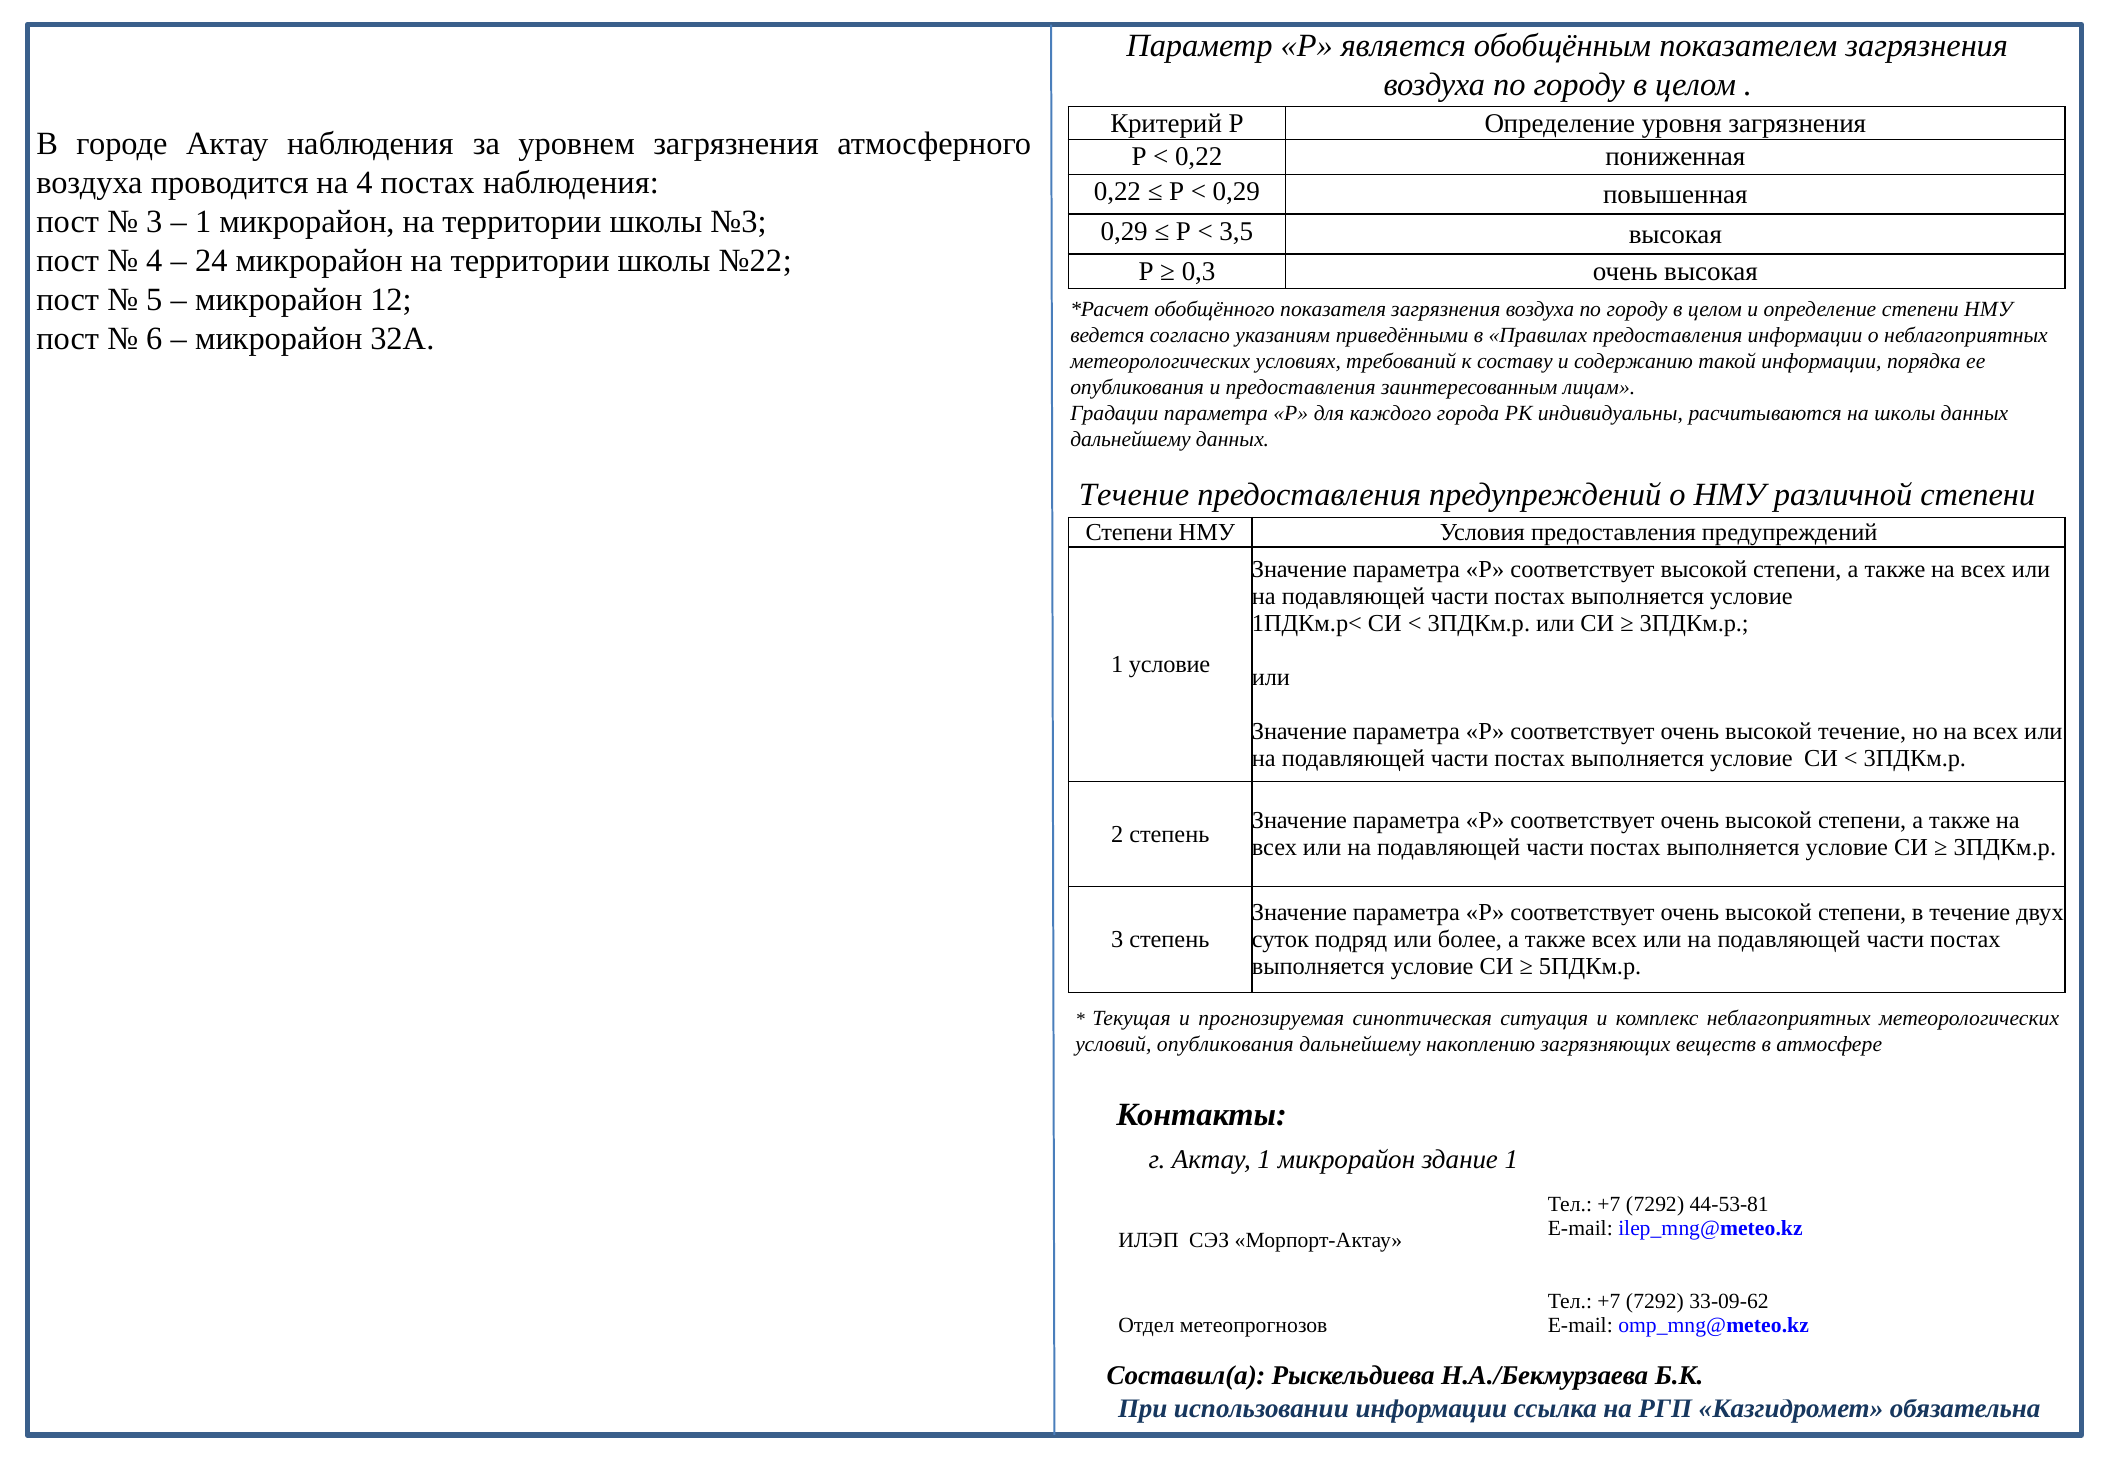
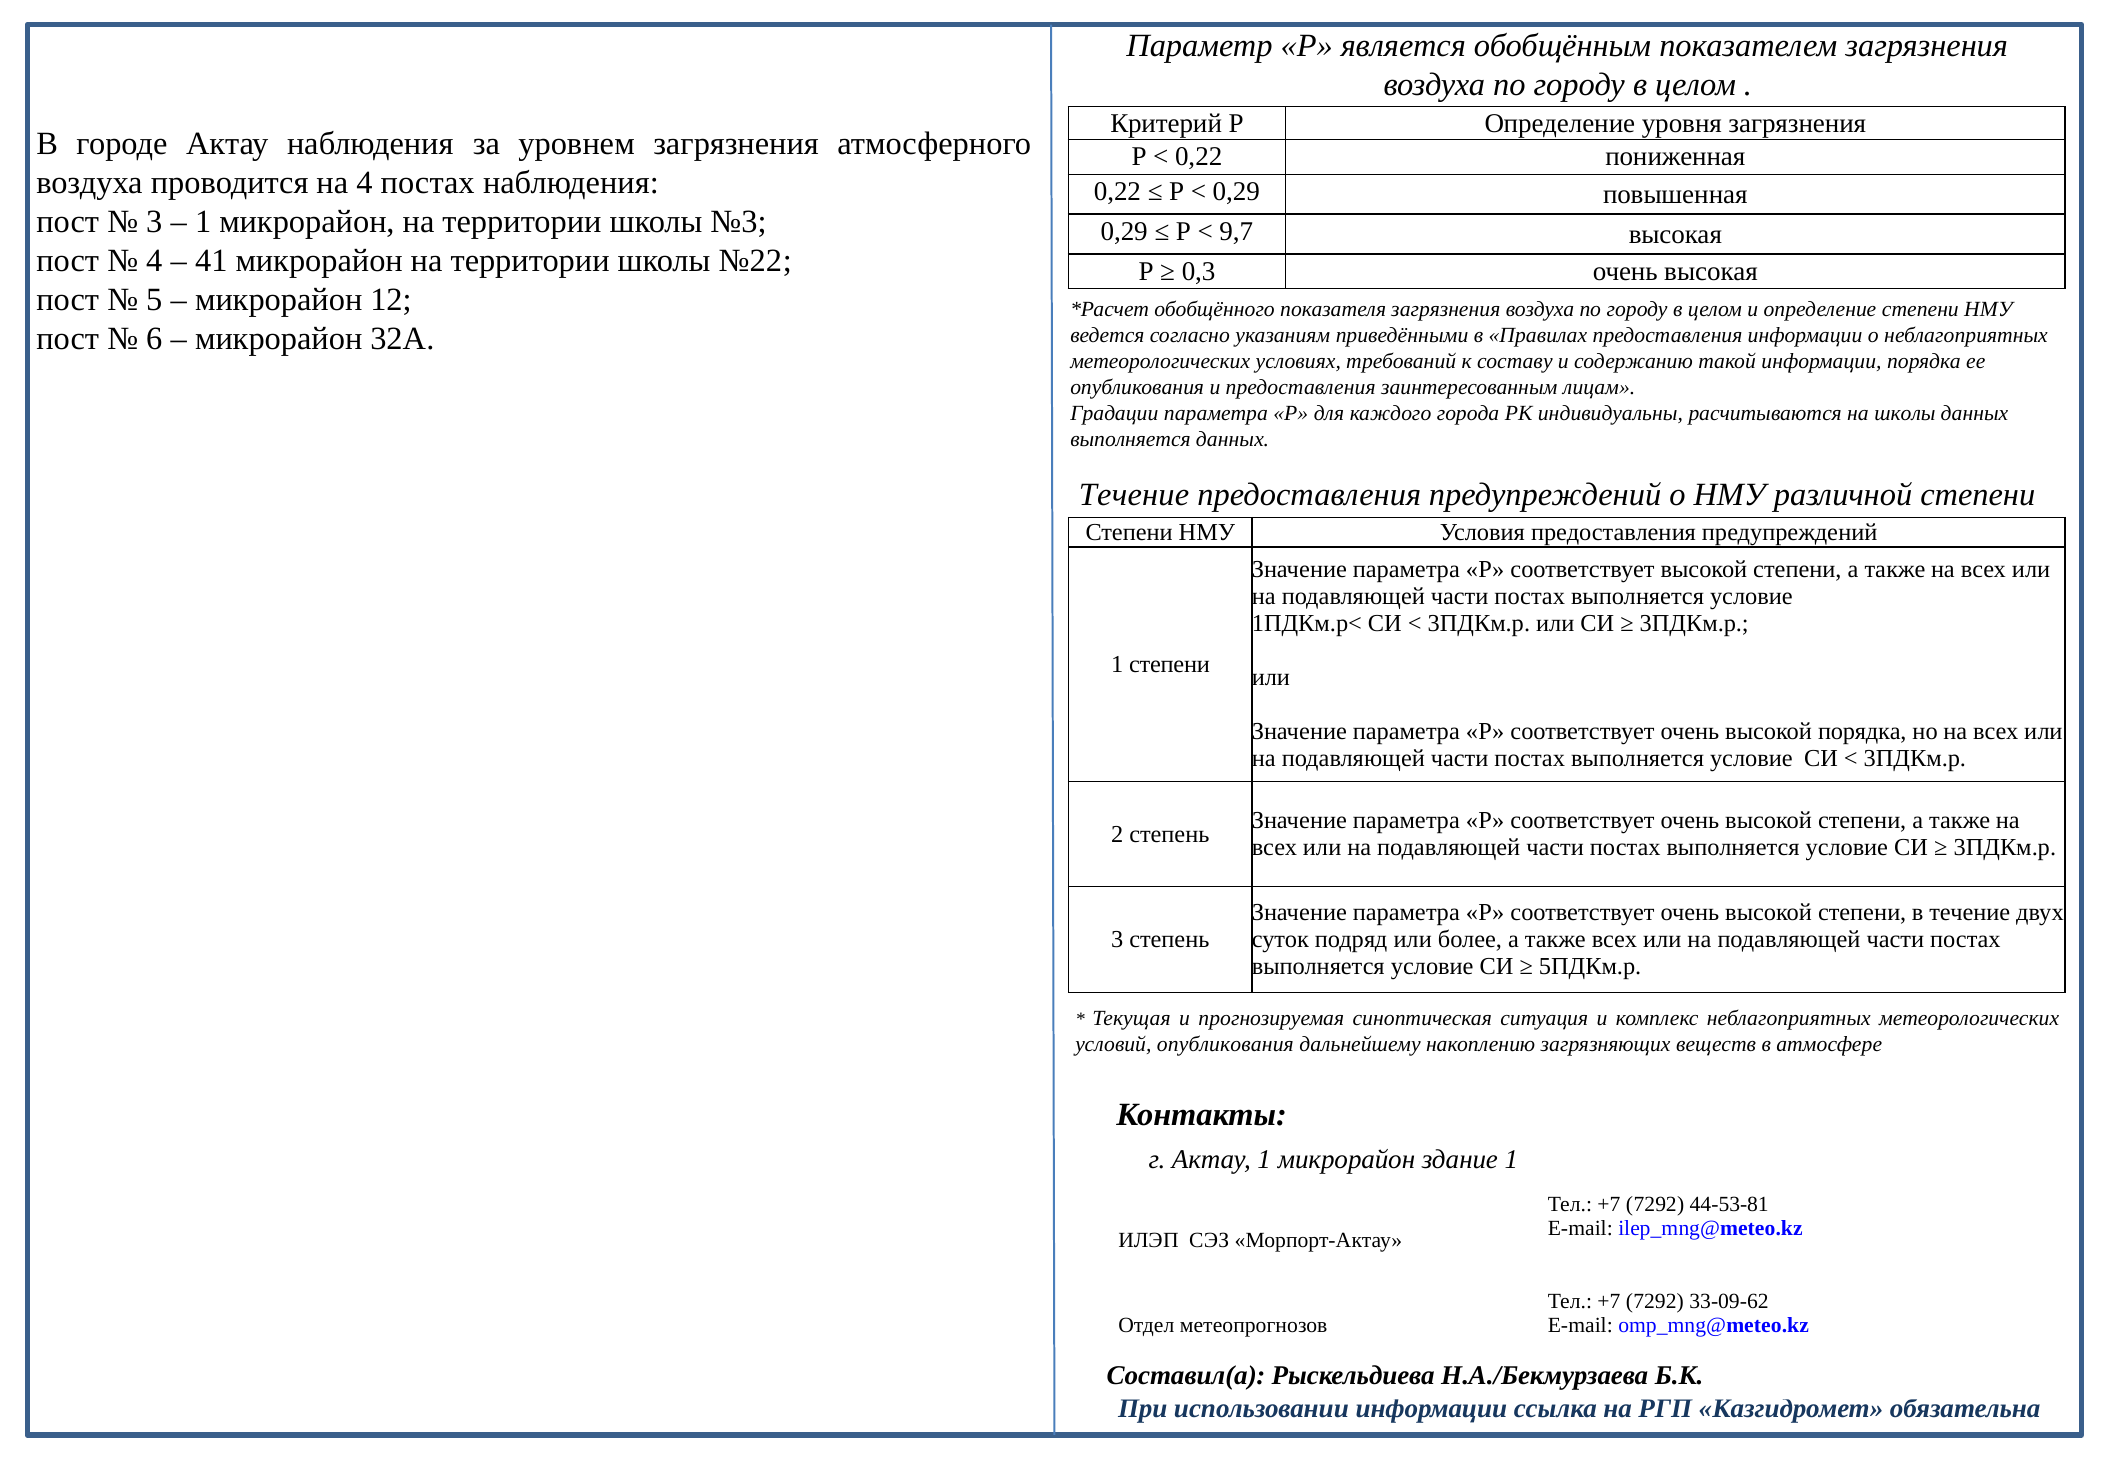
3,5: 3,5 -> 9,7 (1236, 231)
24: 24 -> 41 (211, 261)
дальнейшему: дальнейшему -> выполняется (1130, 439)
1 условие: условие -> степени (1170, 664)
высокой течение: течение -> порядка (1862, 732)
